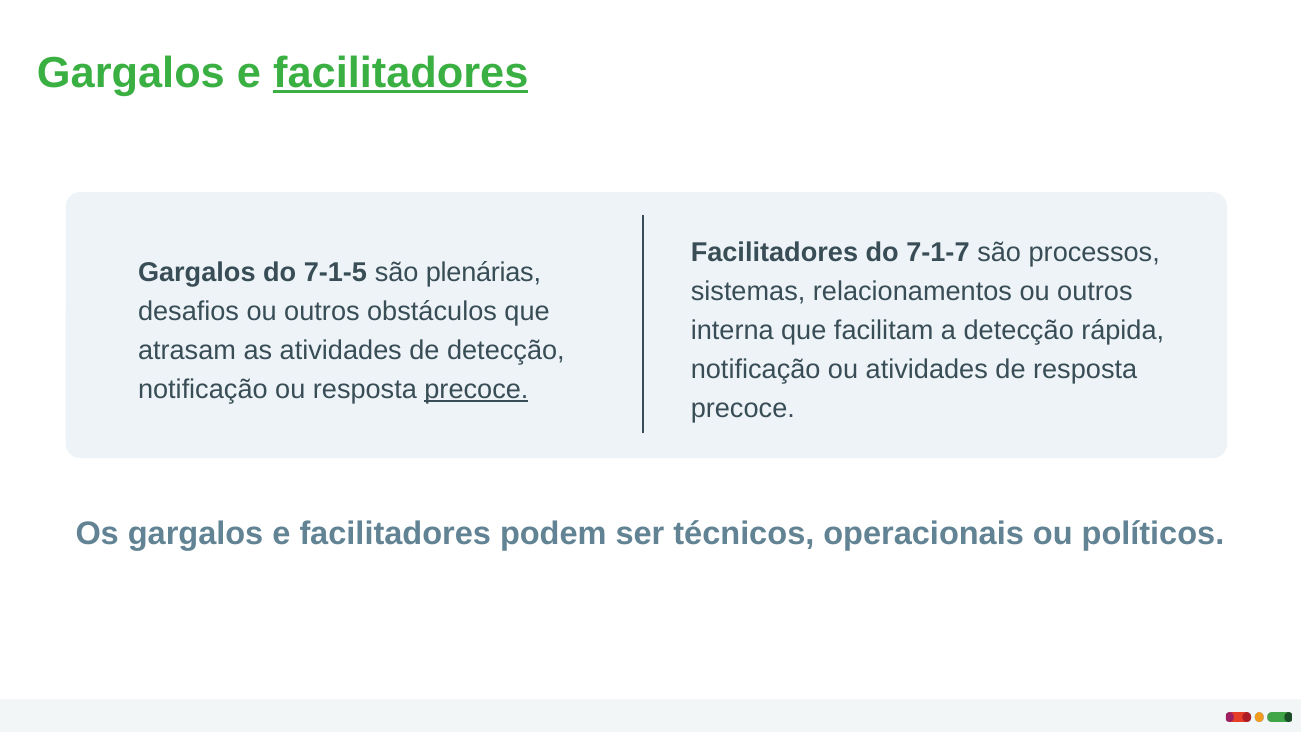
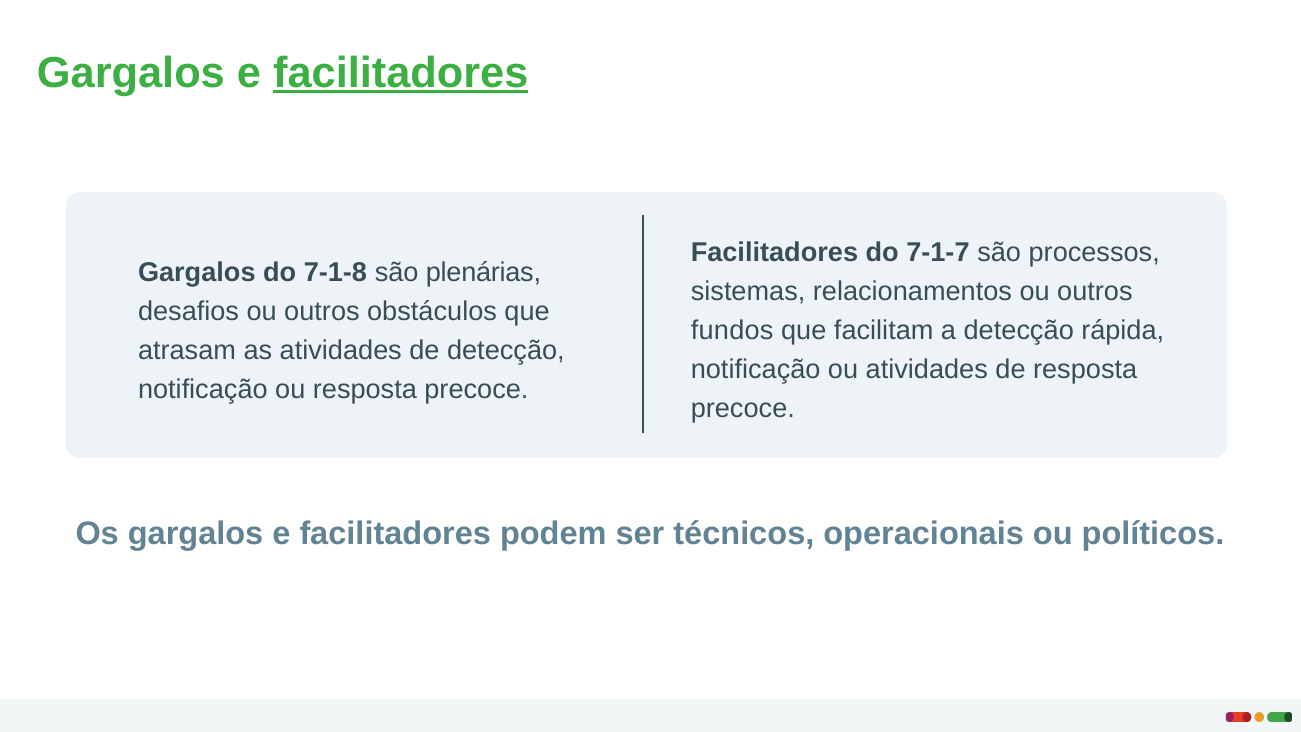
7-1-5: 7-1-5 -> 7-1-8 (335, 272)
interna: interna -> fundos (732, 331)
precoce underline: present -> none (476, 389)
